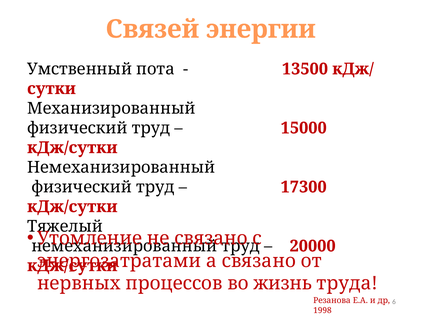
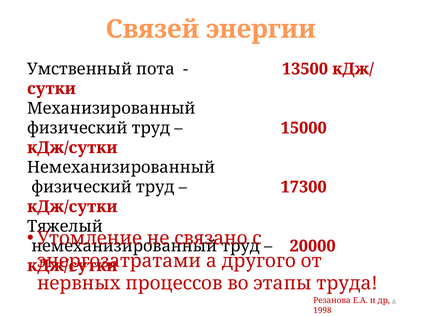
а связано: связано -> другого (259, 261)
жизнь: жизнь -> этапы (283, 283)
